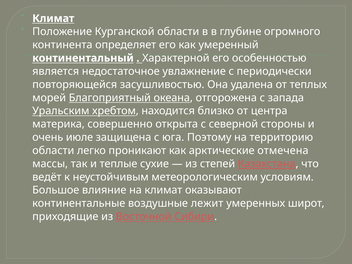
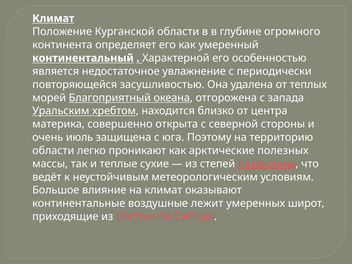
июле: июле -> июль (80, 137)
отмечена: отмечена -> полезных (283, 151)
